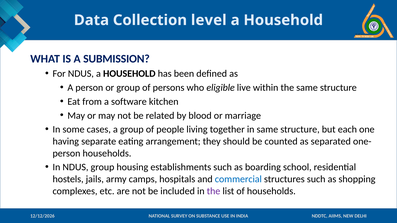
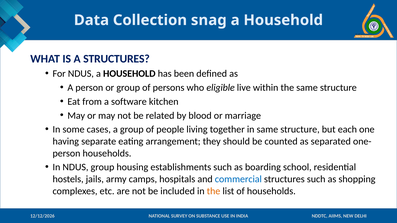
level: level -> snag (209, 20)
A SUBMISSION: SUBMISSION -> STRUCTURES (116, 59)
the colour: purple -> orange (214, 191)
